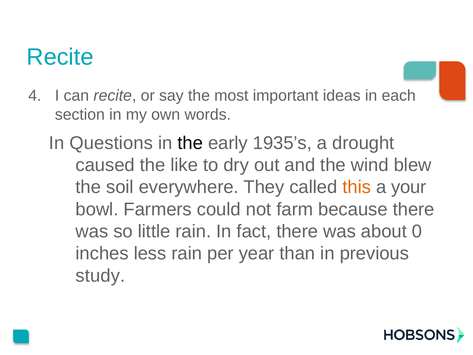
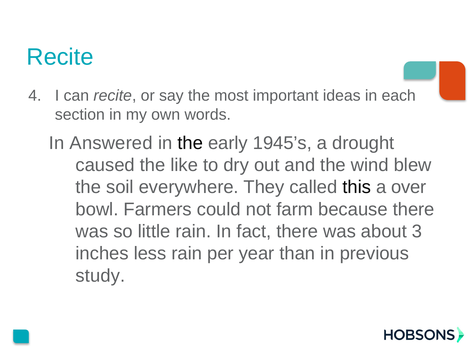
Questions: Questions -> Answered (111, 143)
1935’s: 1935’s -> 1945’s (282, 143)
this colour: orange -> black (357, 187)
your: your -> over (409, 187)
0: 0 -> 3 (417, 231)
